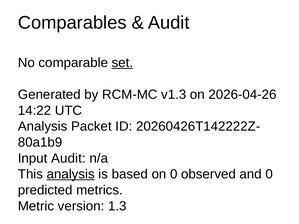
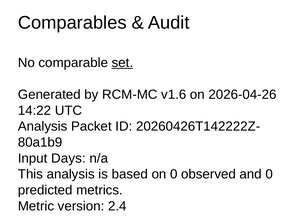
v1.3: v1.3 -> v1.6 (174, 95)
Input Audit: Audit -> Days (68, 158)
analysis underline: present -> none (71, 174)
1.3: 1.3 -> 2.4 (117, 206)
